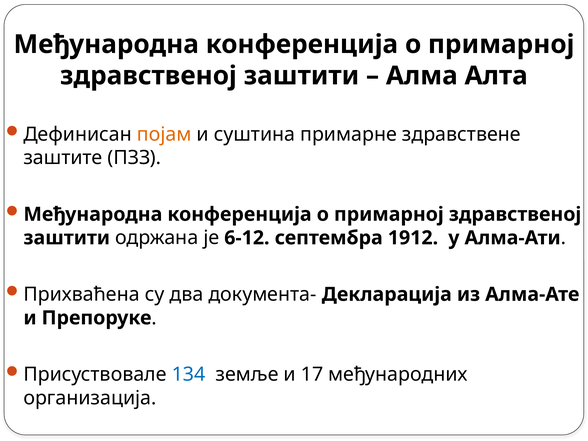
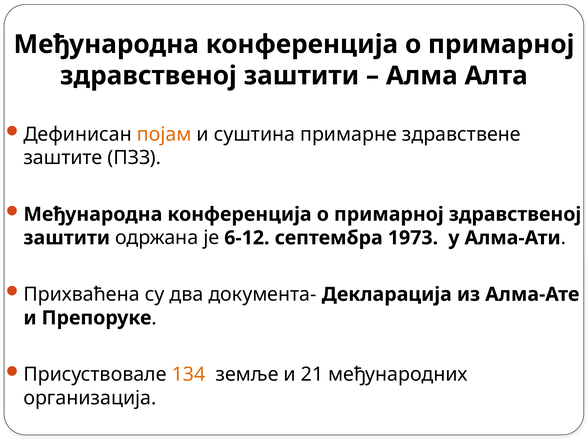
1912: 1912 -> 1973 (413, 238)
134 colour: blue -> orange (188, 374)
17: 17 -> 21 (312, 374)
